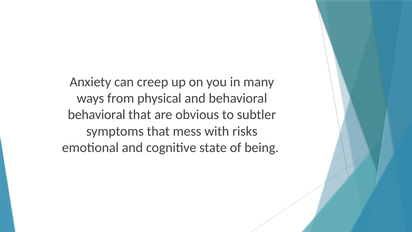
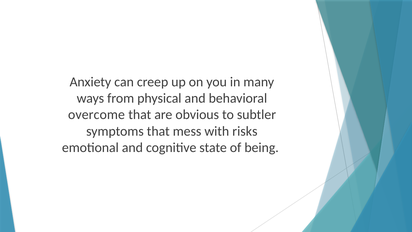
behavioral: behavioral -> overcome (96, 115)
